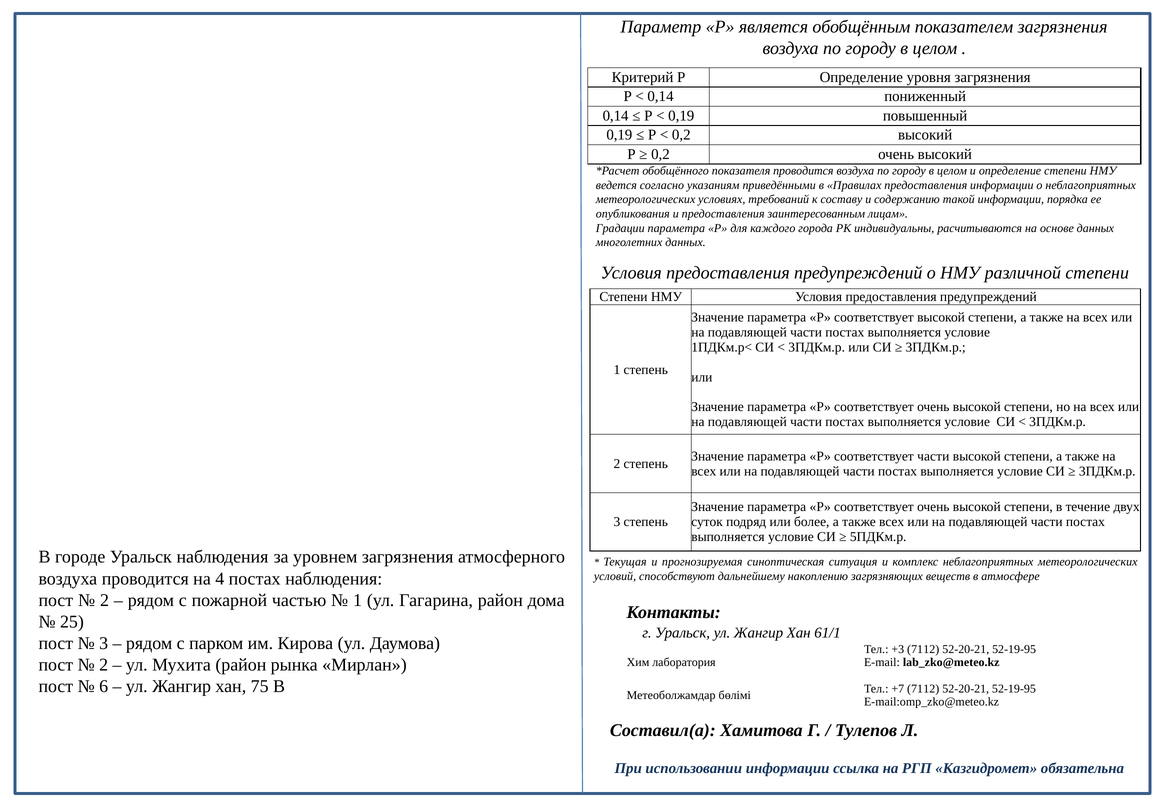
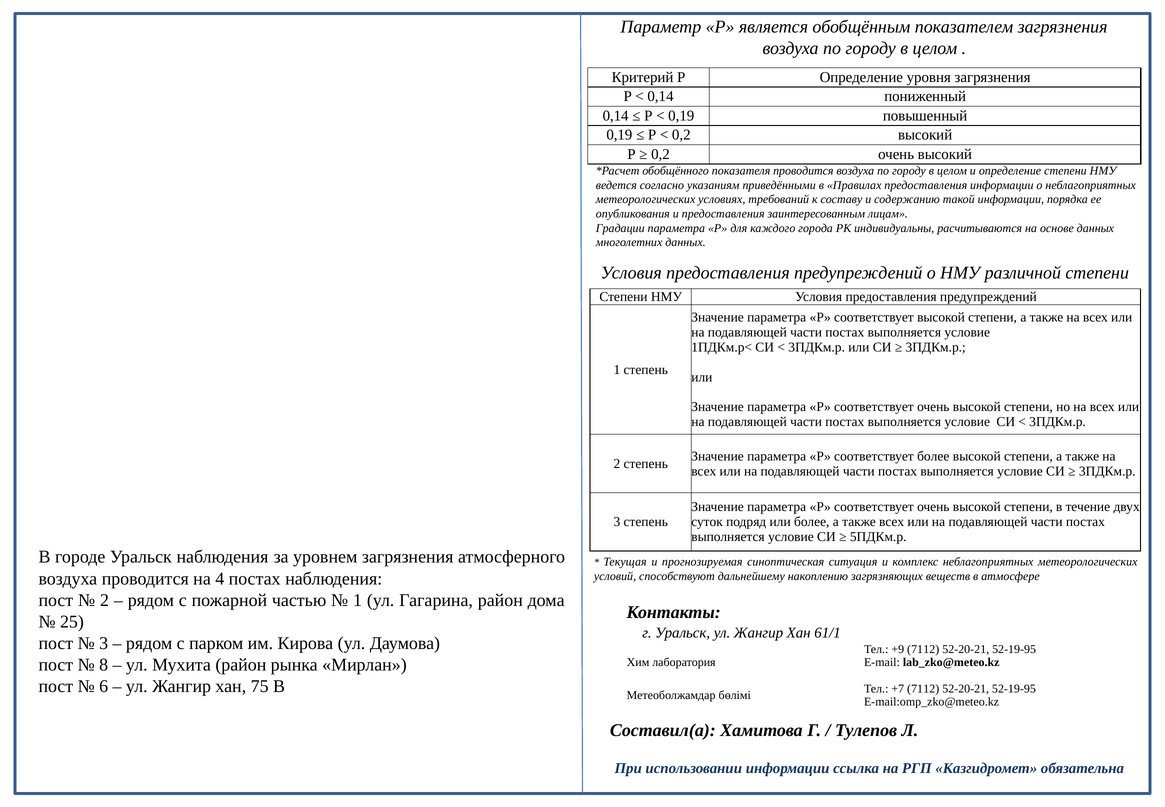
соответствует части: части -> более (933, 456)
+3: +3 -> +9 (898, 649)
2: 2 -> 8 (104, 664)
